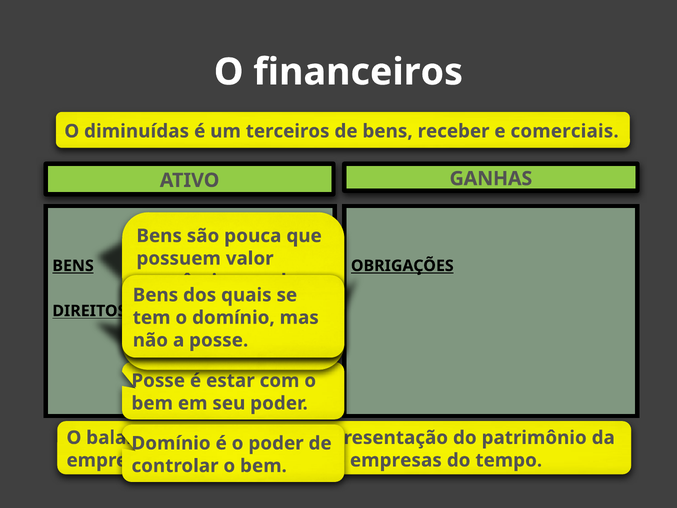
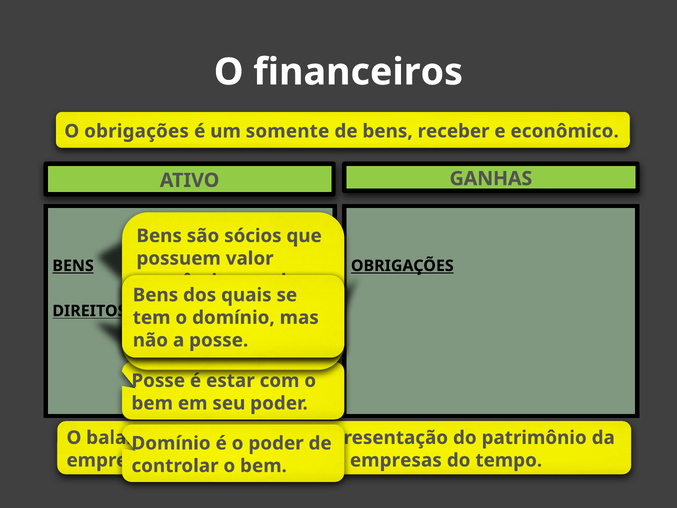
O diminuídas: diminuídas -> obrigações (137, 131)
terceiros: terceiros -> somente (288, 131)
e comerciais: comerciais -> econômico (565, 131)
pouca: pouca -> sócios (253, 236)
